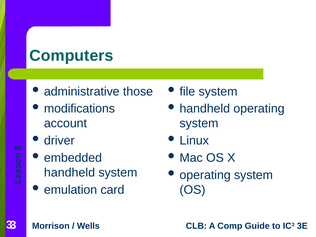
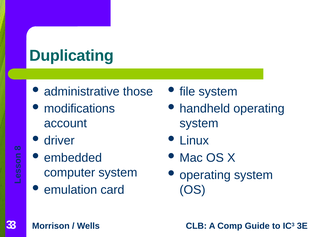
Computers: Computers -> Duplicating (72, 56)
handheld: handheld -> computer (70, 173)
